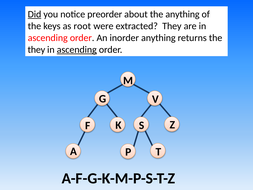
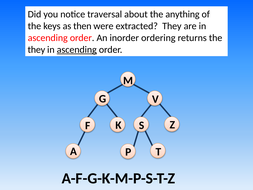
Did underline: present -> none (35, 14)
preorder: preorder -> traversal (105, 14)
root: root -> then (82, 26)
inorder anything: anything -> ordering (158, 38)
